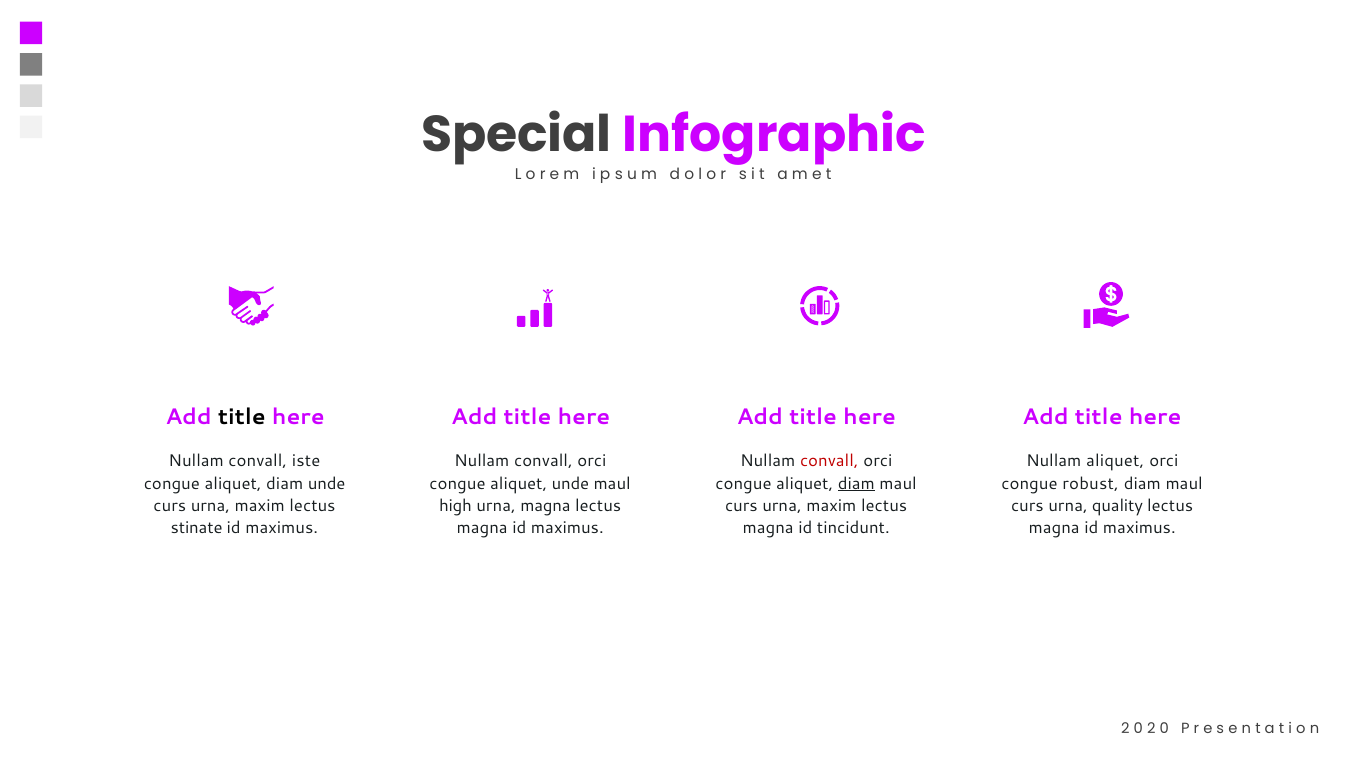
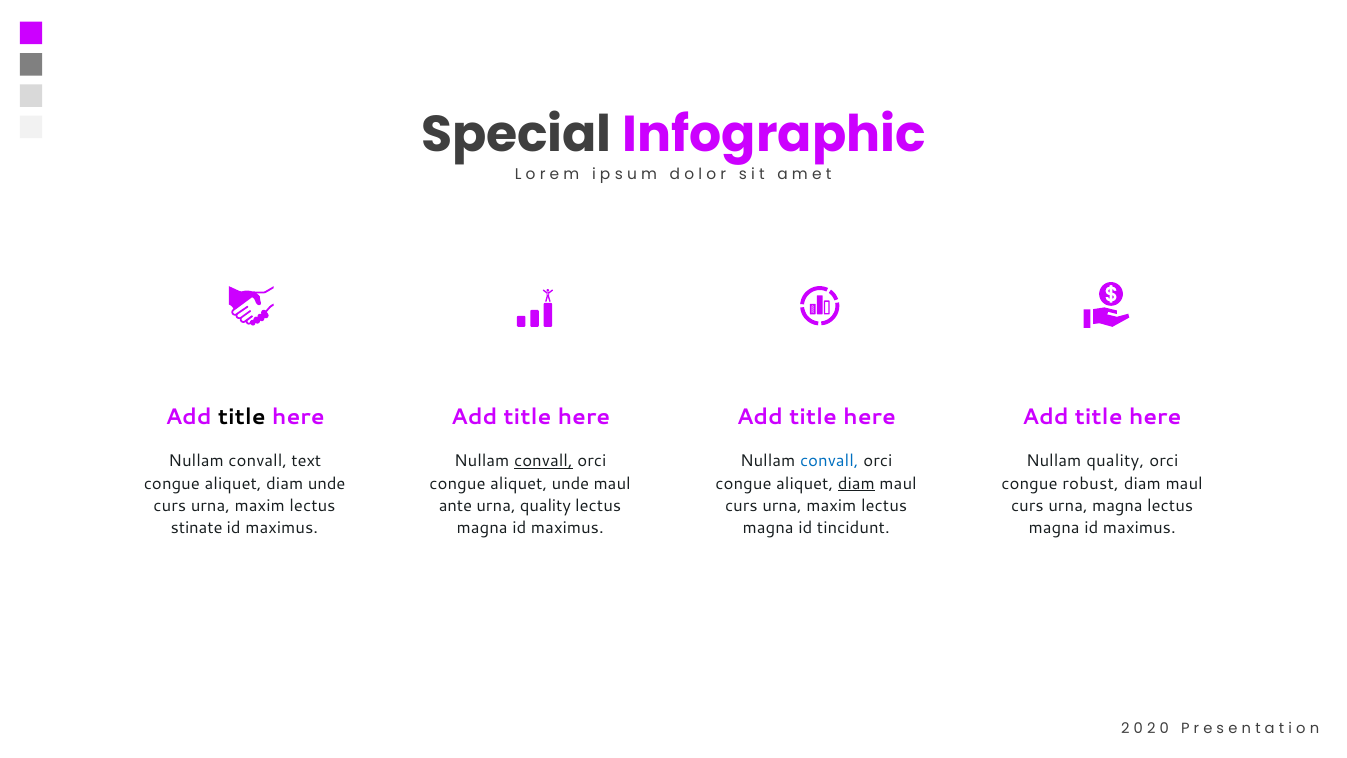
iste: iste -> text (306, 461)
convall underline: none -> present (543, 461)
convall colour: red -> blue (829, 461)
Nullam aliquet: aliquet -> quality (1115, 461)
high: high -> ante (456, 506)
urna magna: magna -> quality (545, 506)
urna quality: quality -> magna (1117, 506)
